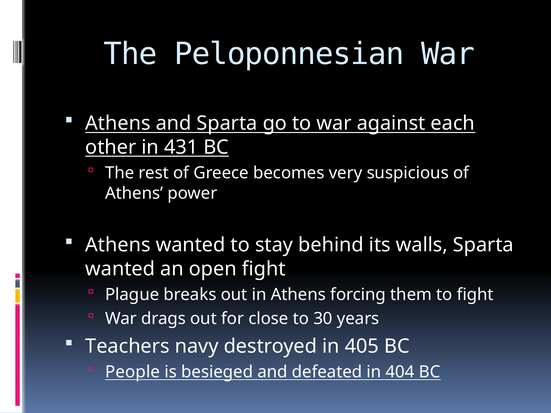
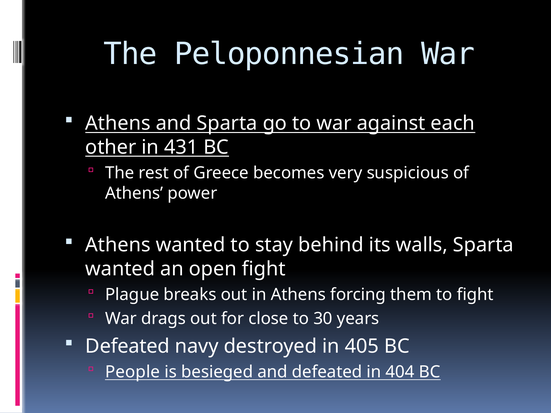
Teachers: Teachers -> Defeated (128, 347)
